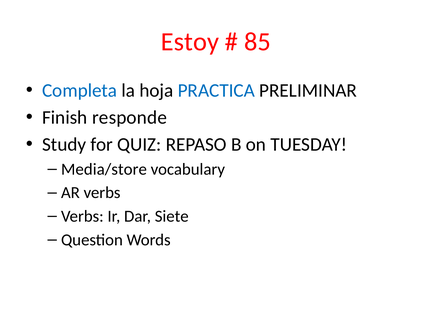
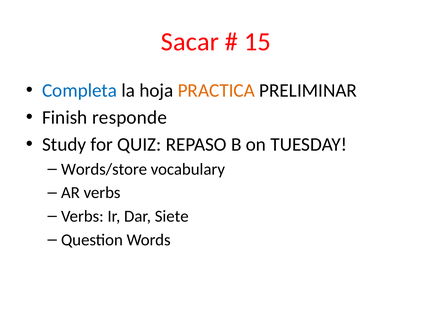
Estoy: Estoy -> Sacar (190, 42)
85: 85 -> 15 (257, 42)
PRACTICA colour: blue -> orange (216, 91)
Media/store: Media/store -> Words/store (104, 169)
